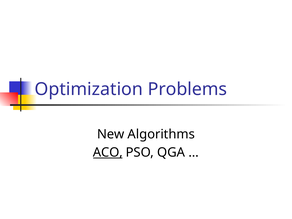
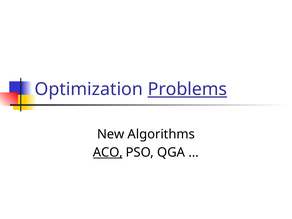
Problems underline: none -> present (187, 89)
